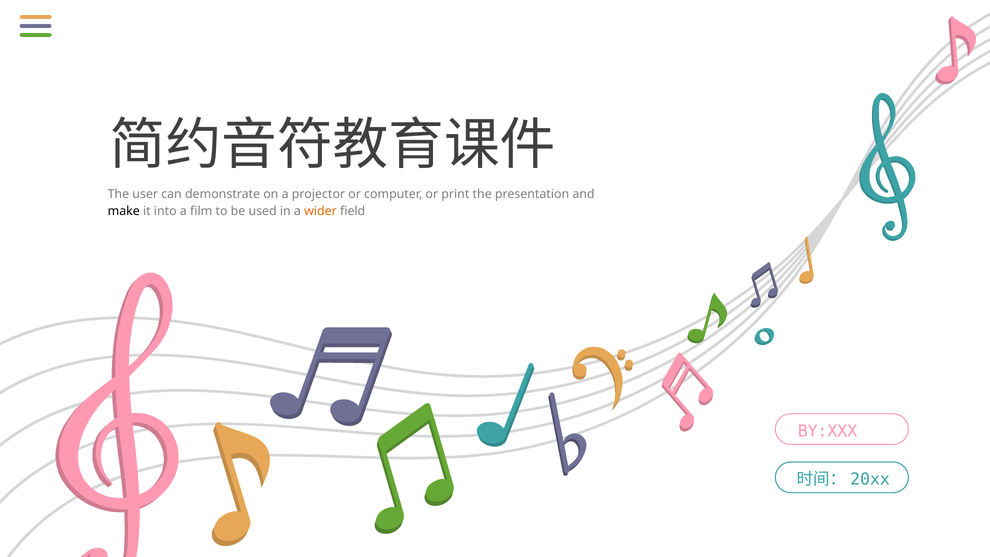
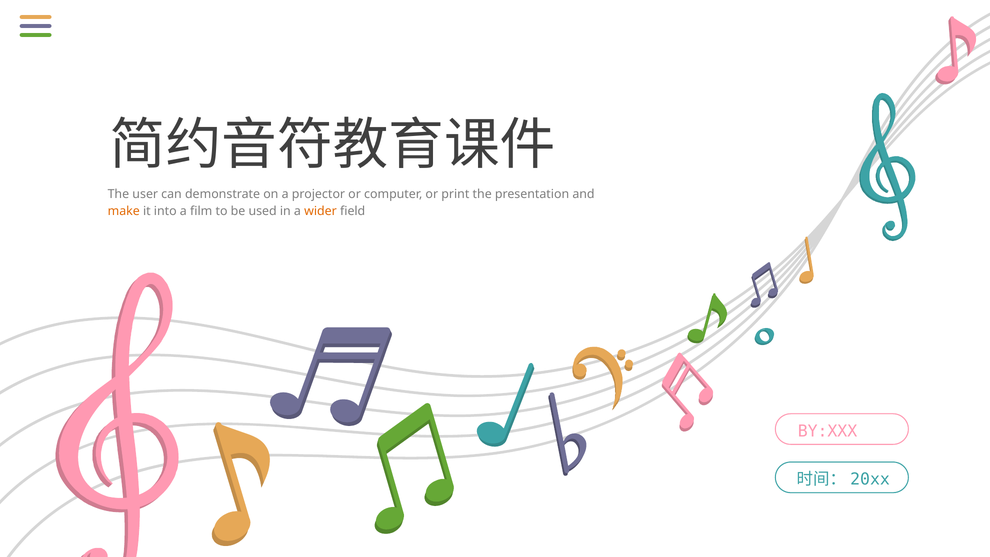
make colour: black -> orange (124, 211)
